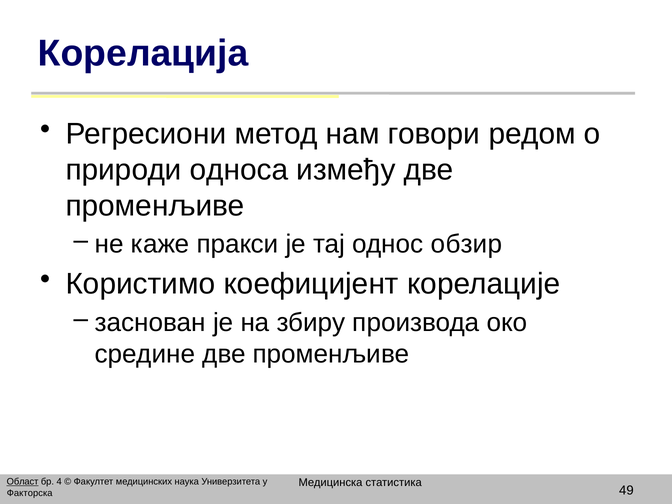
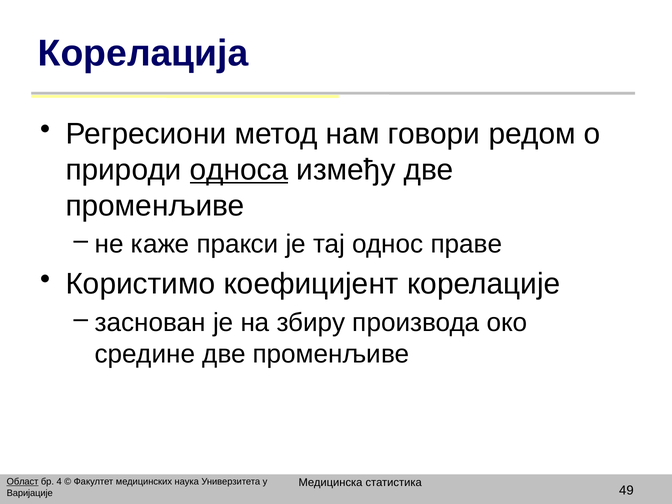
односа underline: none -> present (239, 170)
обзир: обзир -> праве (467, 244)
Факторска: Факторска -> Варијације (30, 493)
